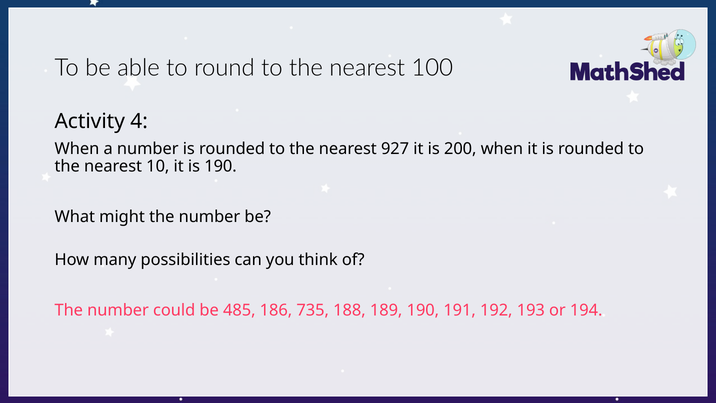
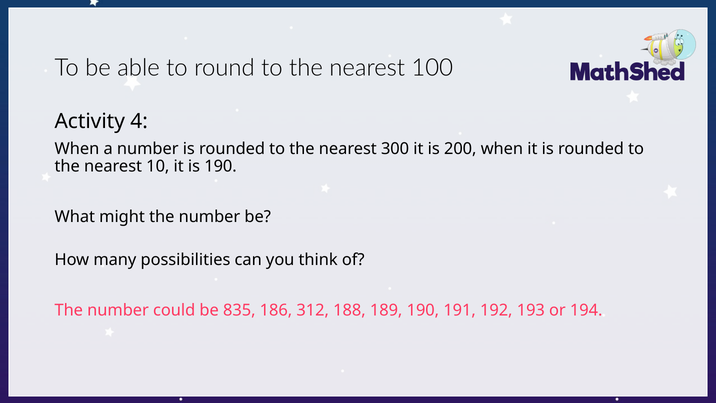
927: 927 -> 300 (395, 149)
485: 485 -> 835 (239, 310)
735: 735 -> 312 (313, 310)
